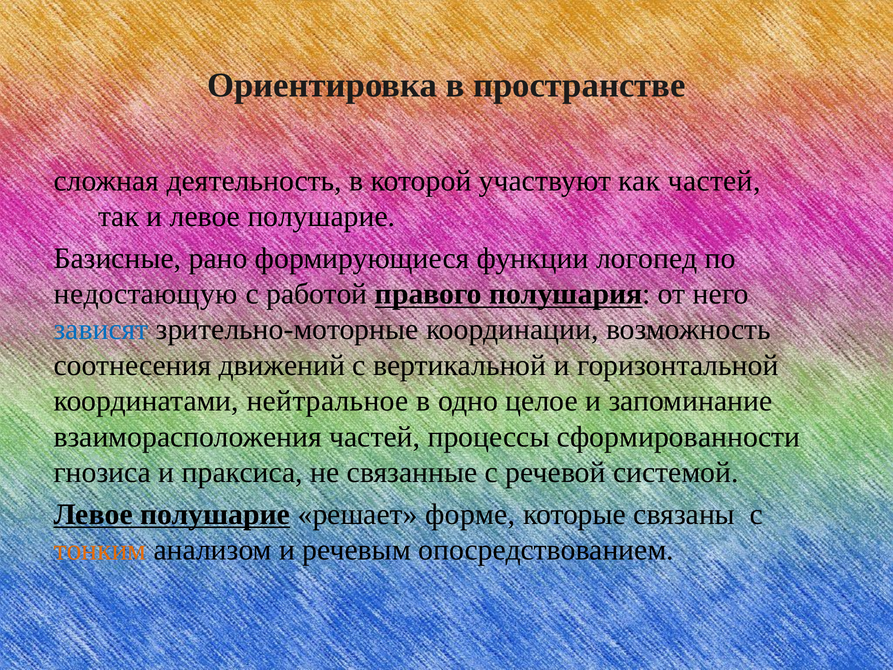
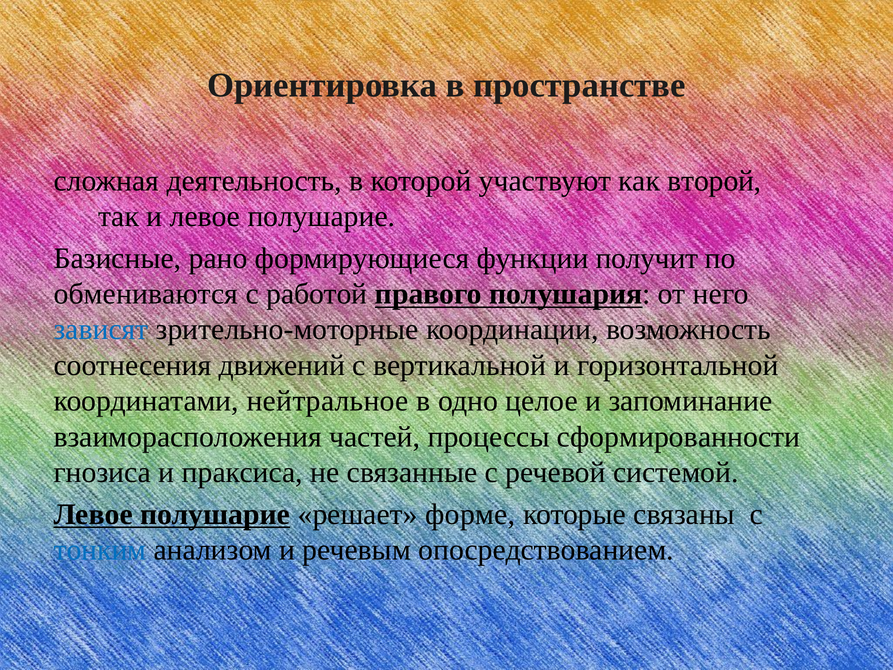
как частей: частей -> второй (714, 181)
логопед: логопед -> получит (647, 258)
недостающую: недостающую -> обмениваются (146, 294)
тонким colour: orange -> blue (100, 550)
